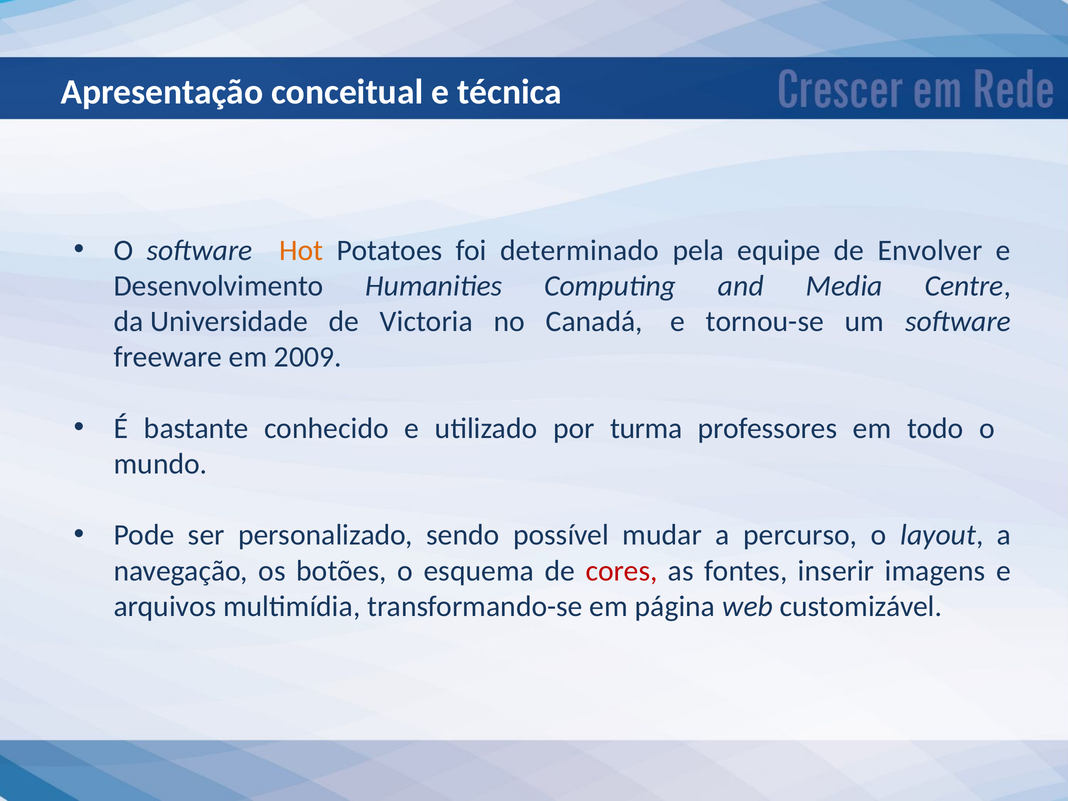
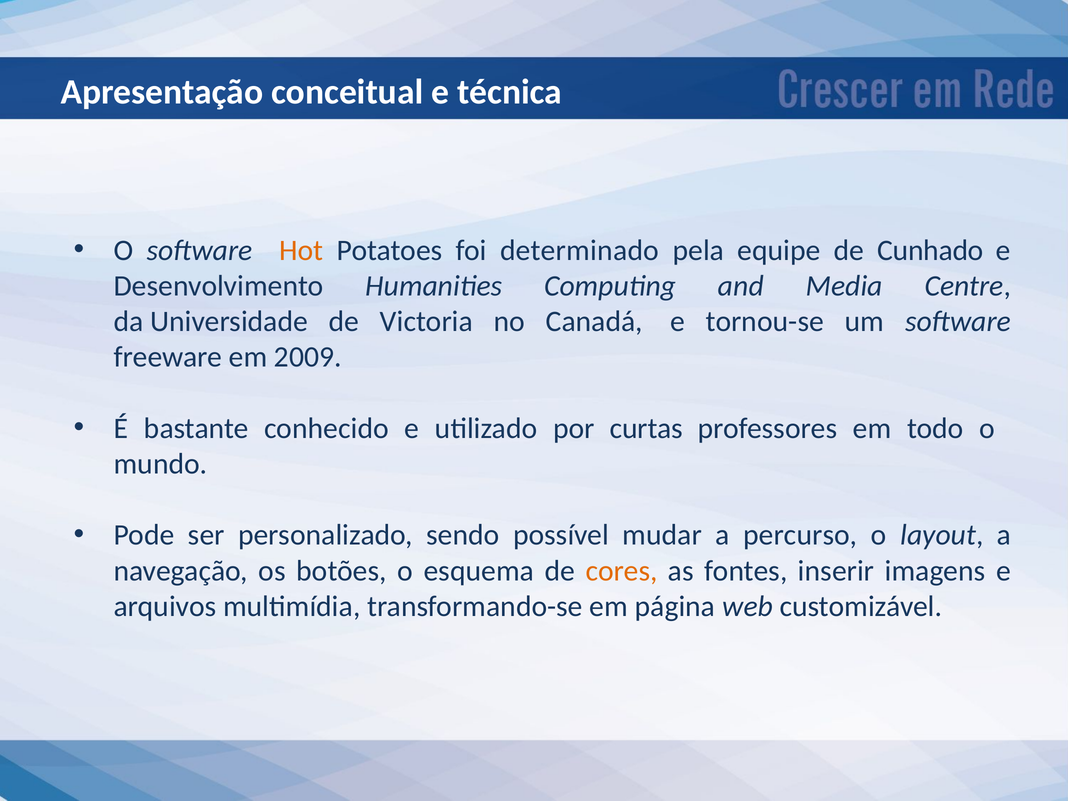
Envolver: Envolver -> Cunhado (930, 250)
turma: turma -> curtas (646, 428)
cores colour: red -> orange (622, 571)
